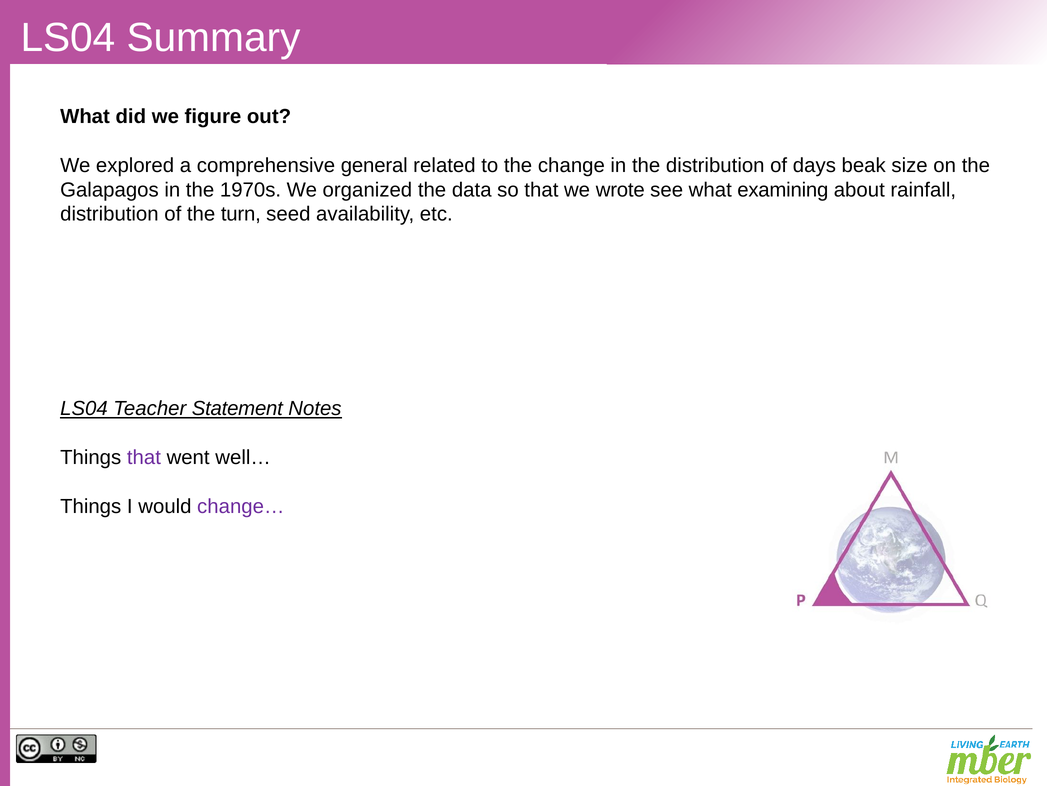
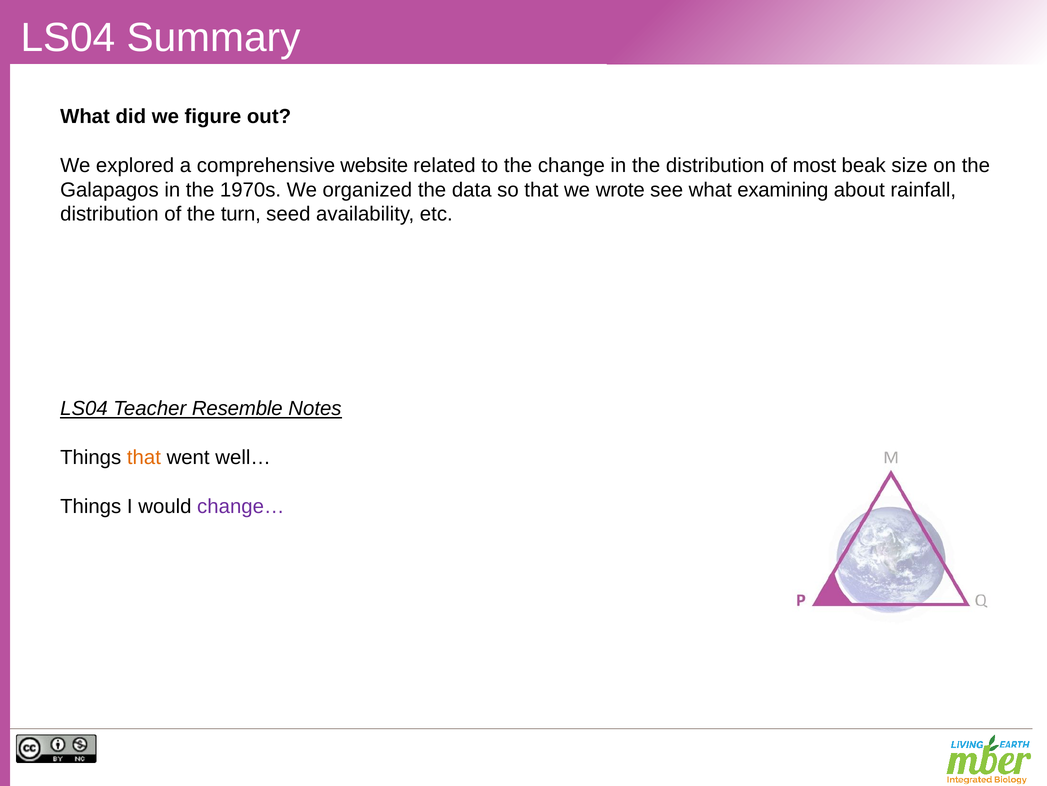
general: general -> website (374, 165)
days: days -> most (814, 165)
Statement: Statement -> Resemble (237, 408)
that colour: purple -> orange (144, 457)
